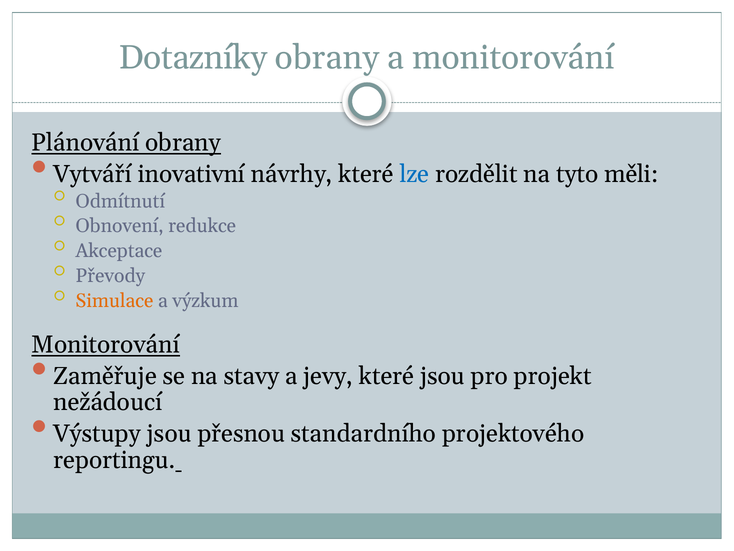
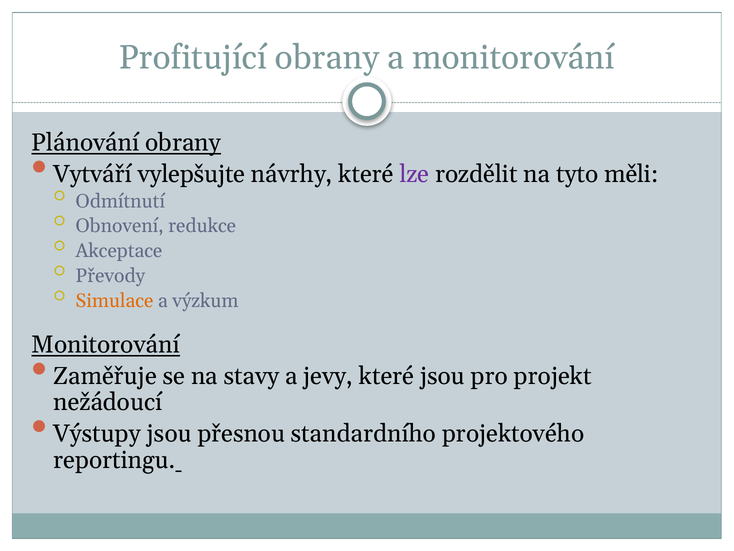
Dotazníky: Dotazníky -> Profitující (193, 58)
inovativní: inovativní -> vylepšujte (191, 174)
lze colour: blue -> purple (414, 174)
